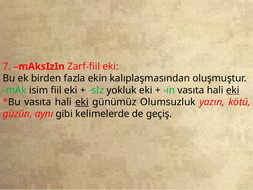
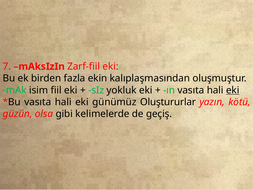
eki underline: present -> none (82, 102)
Olumsuzluk: Olumsuzluk -> Oluştururlar (168, 102)
aynı: aynı -> olsa (44, 114)
